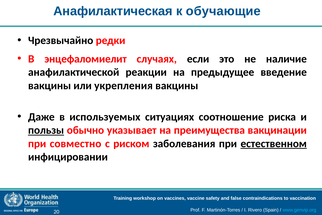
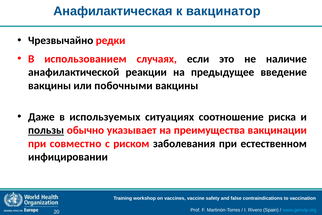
обучающие: обучающие -> вакцинатор (223, 11)
энцефаломиелит: энцефаломиелит -> использованием (85, 59)
укрепления: укрепления -> побочными (123, 86)
естественном underline: present -> none (274, 143)
